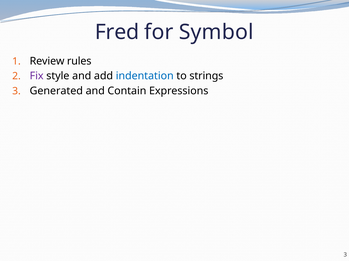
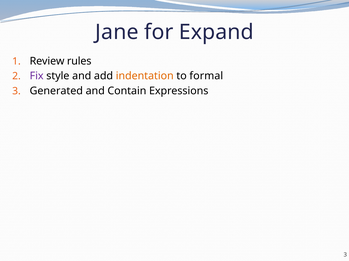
Fred: Fred -> Jane (117, 32)
Symbol: Symbol -> Expand (216, 32)
indentation colour: blue -> orange (145, 76)
strings: strings -> formal (206, 76)
